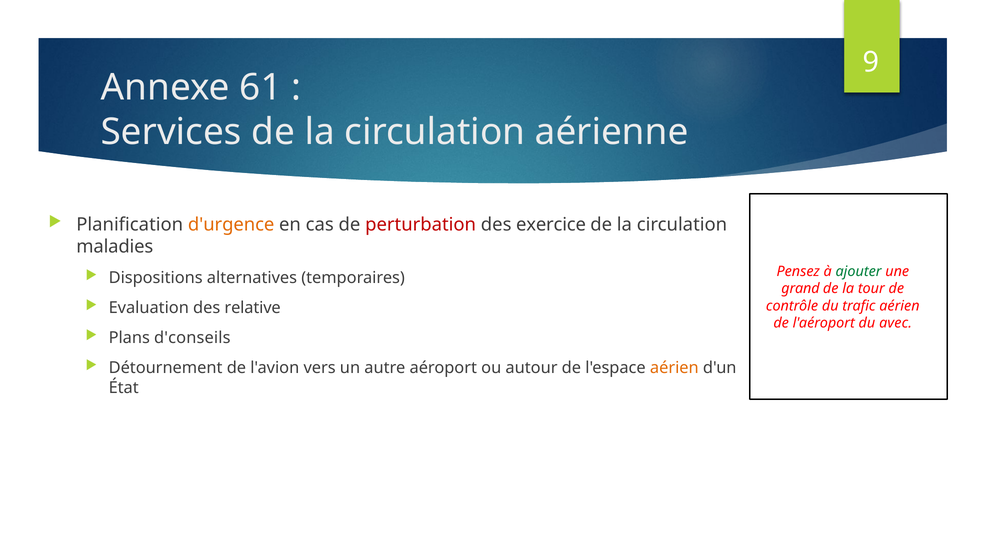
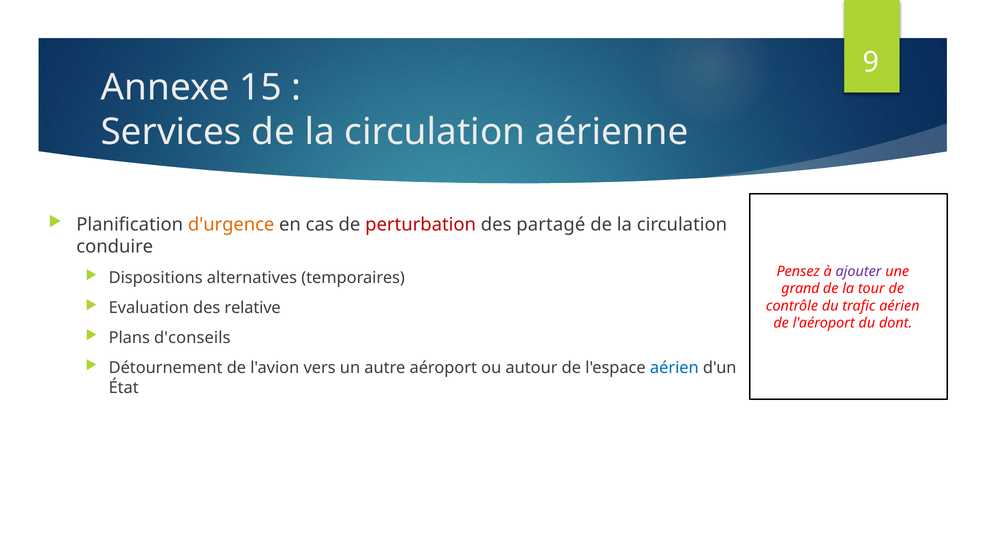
61: 61 -> 15 (261, 88)
exercice: exercice -> partagé (551, 224)
maladies: maladies -> conduire (115, 247)
ajouter colour: green -> purple (859, 271)
avec: avec -> dont (896, 323)
aérien colour: orange -> blue (674, 368)
